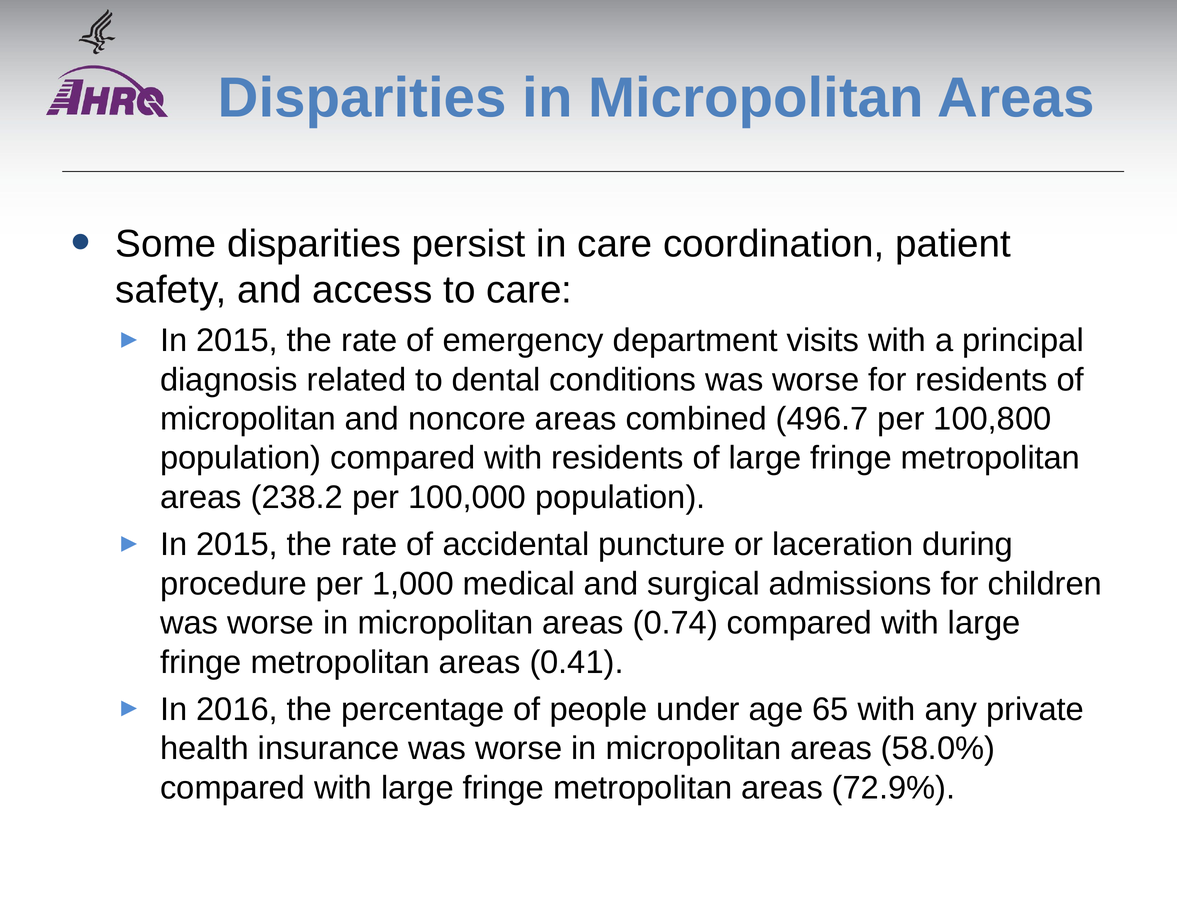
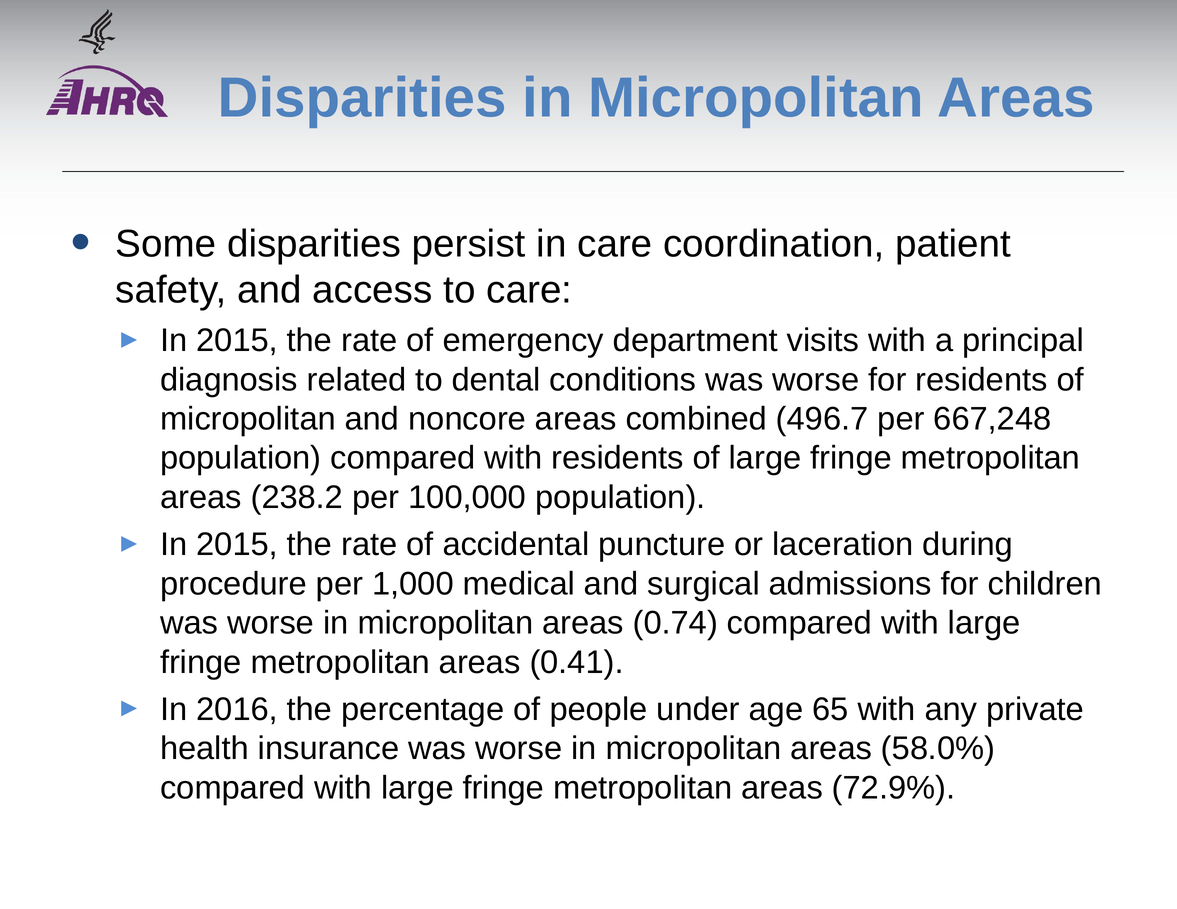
100,800: 100,800 -> 667,248 (992, 419)
